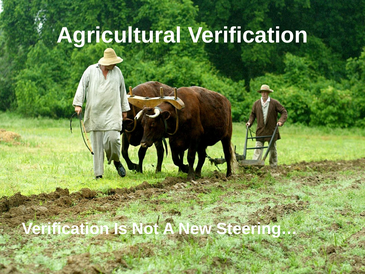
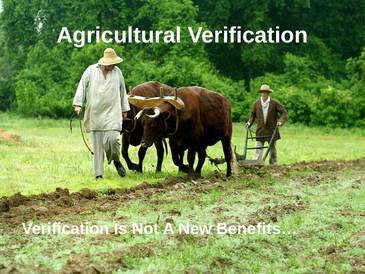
Steering…: Steering… -> Benefits… (257, 229)
